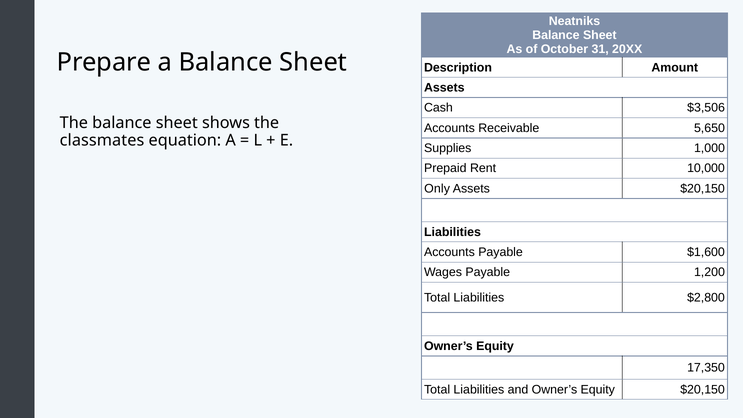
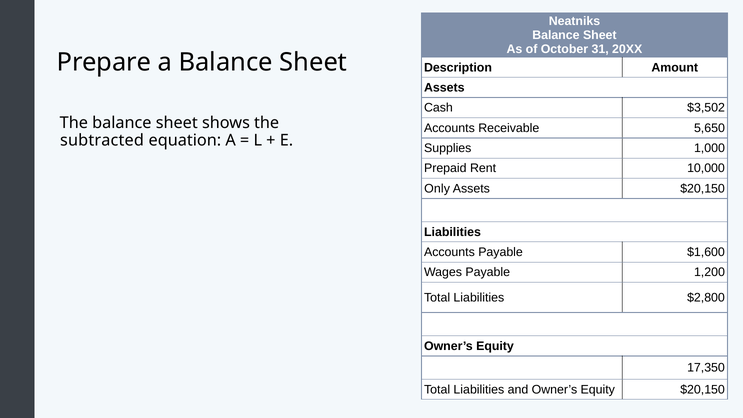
$3,506: $3,506 -> $3,502 (706, 108)
classmates: classmates -> subtracted (102, 140)
